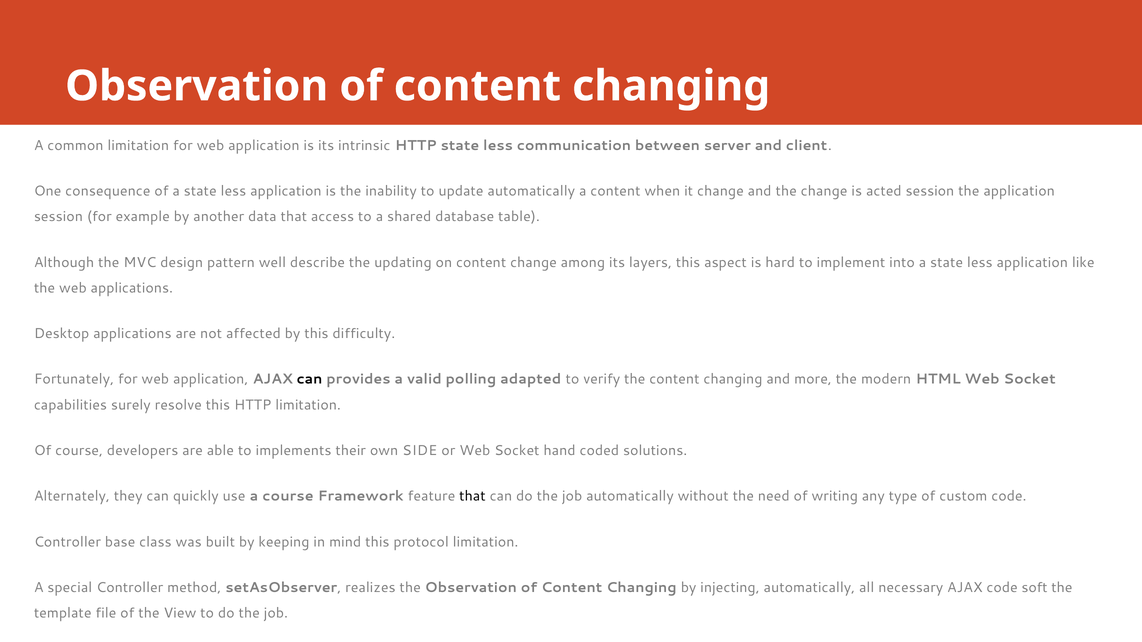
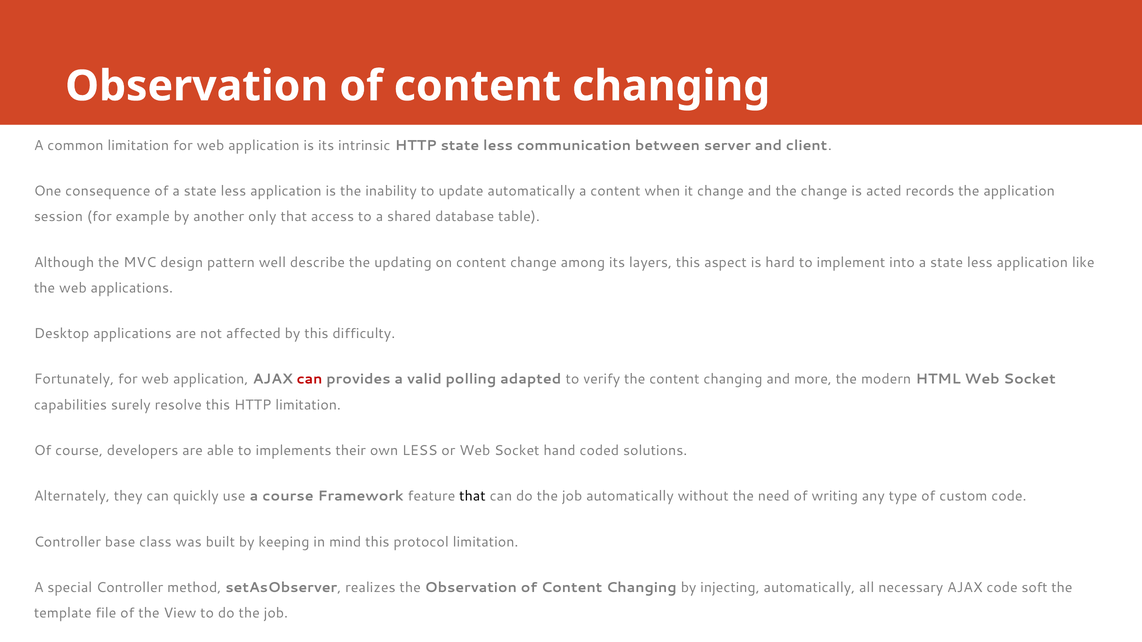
acted session: session -> records (930, 191)
data: data -> only (262, 217)
can colour: black -> red (309, 379)
own SIDE: SIDE -> LESS (420, 451)
